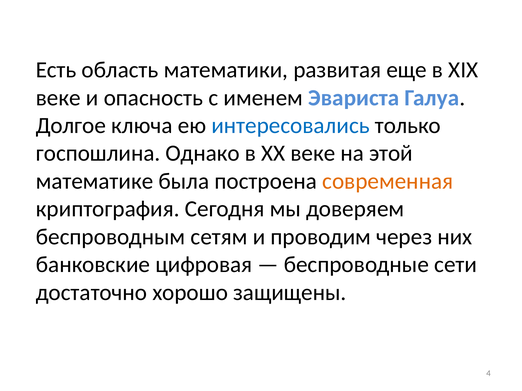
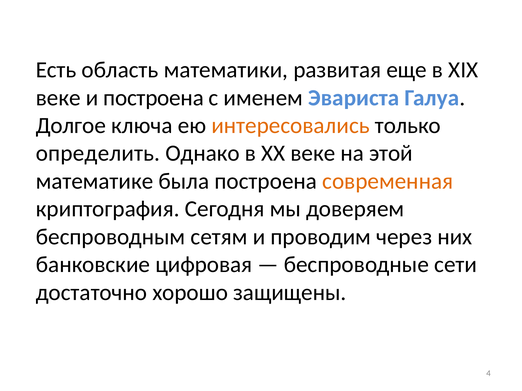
и опасность: опасность -> построена (154, 98)
интересовались colour: blue -> orange (291, 126)
госпошлина: госпошлина -> определить (98, 154)
